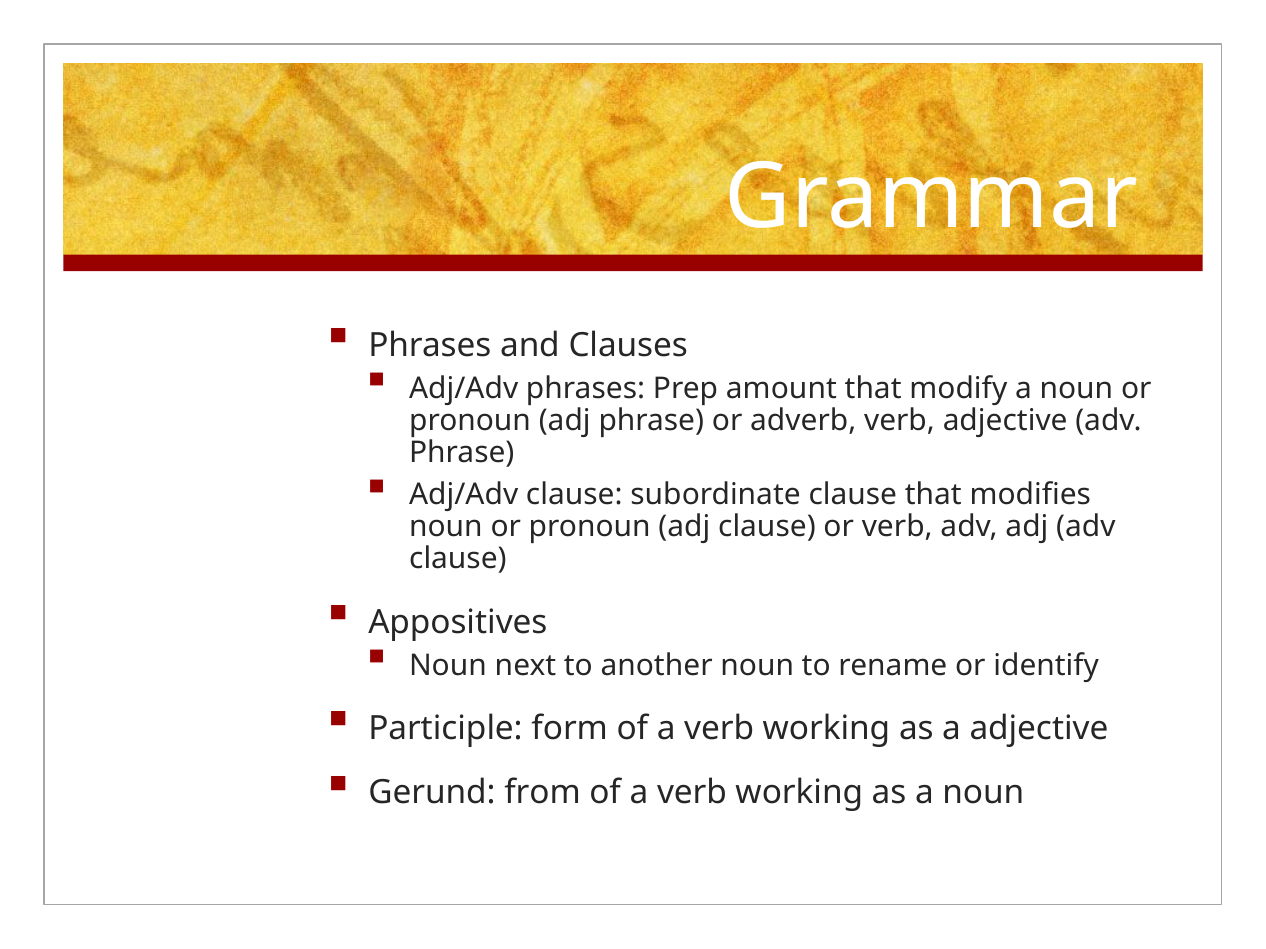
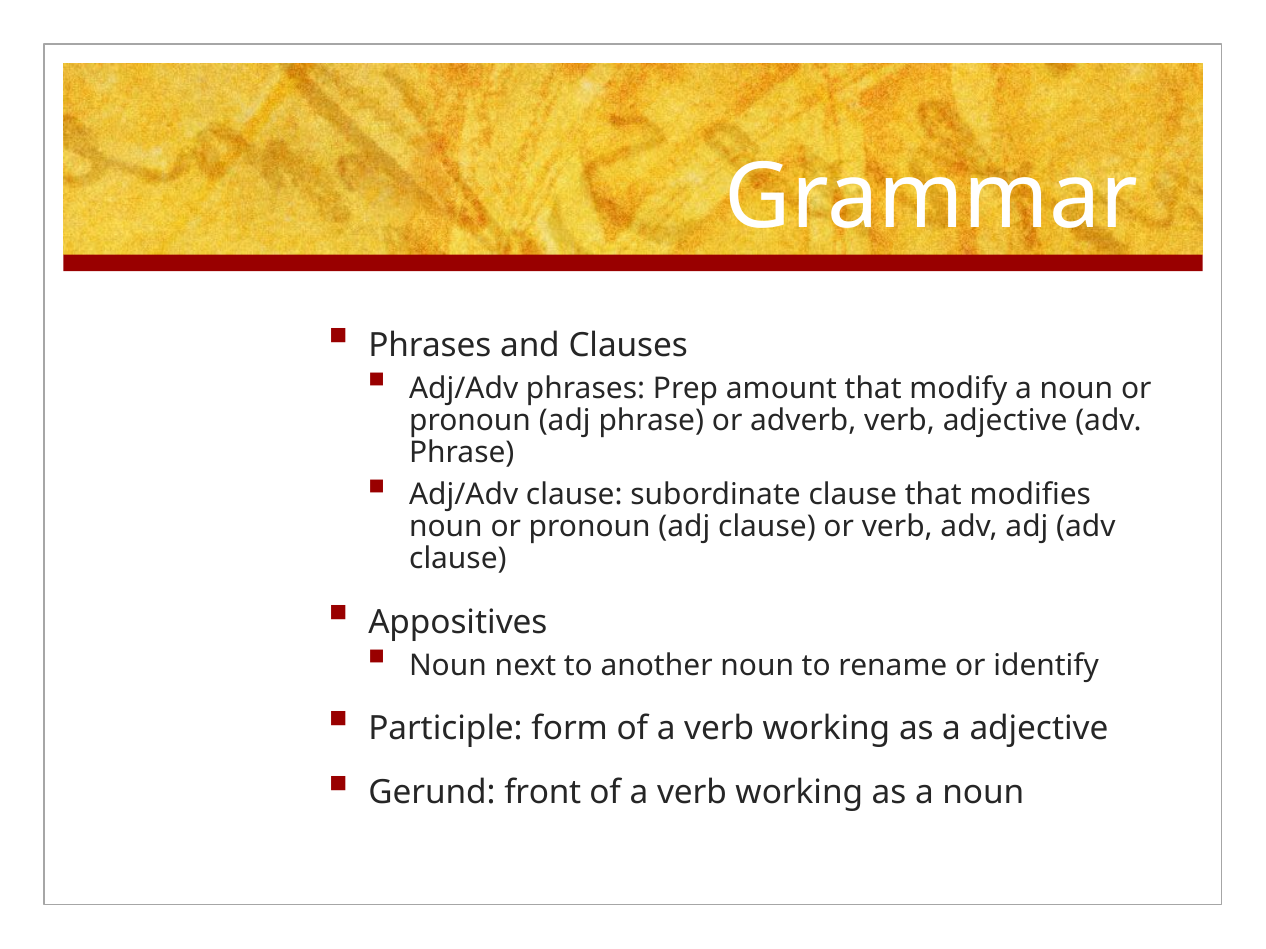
from: from -> front (543, 793)
